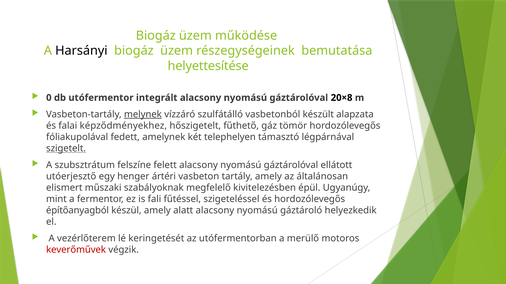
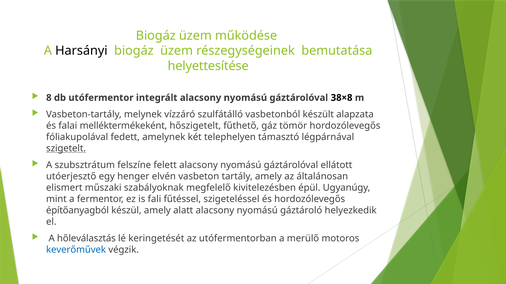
0: 0 -> 8 (49, 98)
20×8: 20×8 -> 38×8 (342, 98)
melynek underline: present -> none (143, 115)
képződményekhez: képződményekhez -> melléktermékeként (123, 126)
ártéri: ártéri -> elvén (164, 177)
vezérlőterem: vezérlőterem -> hőleválasztás (86, 239)
keverőművek colour: red -> blue (76, 250)
